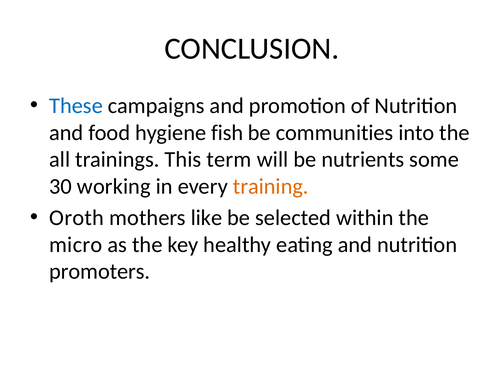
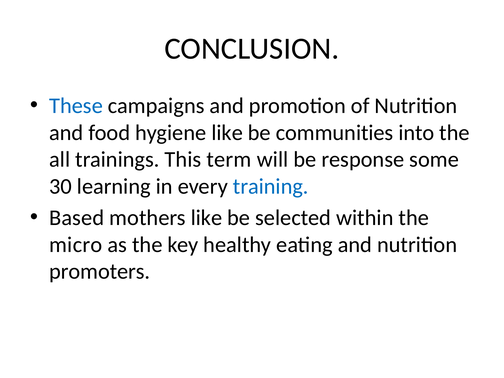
hygiene fish: fish -> like (227, 133)
nutrients: nutrients -> response (363, 160)
working: working -> learning (114, 186)
training colour: orange -> blue (271, 186)
Oroth: Oroth -> Based (77, 218)
